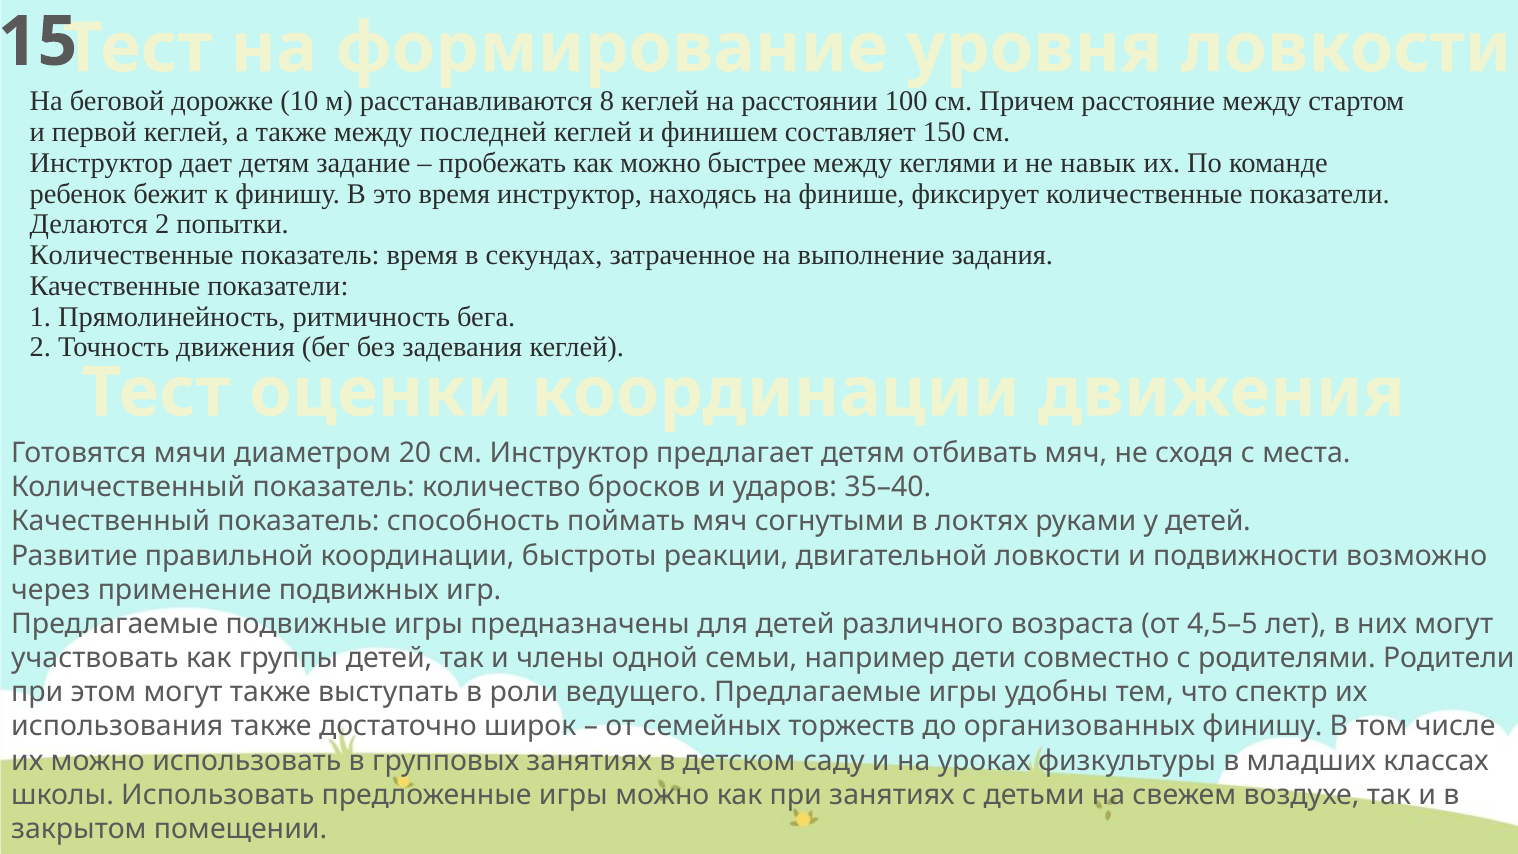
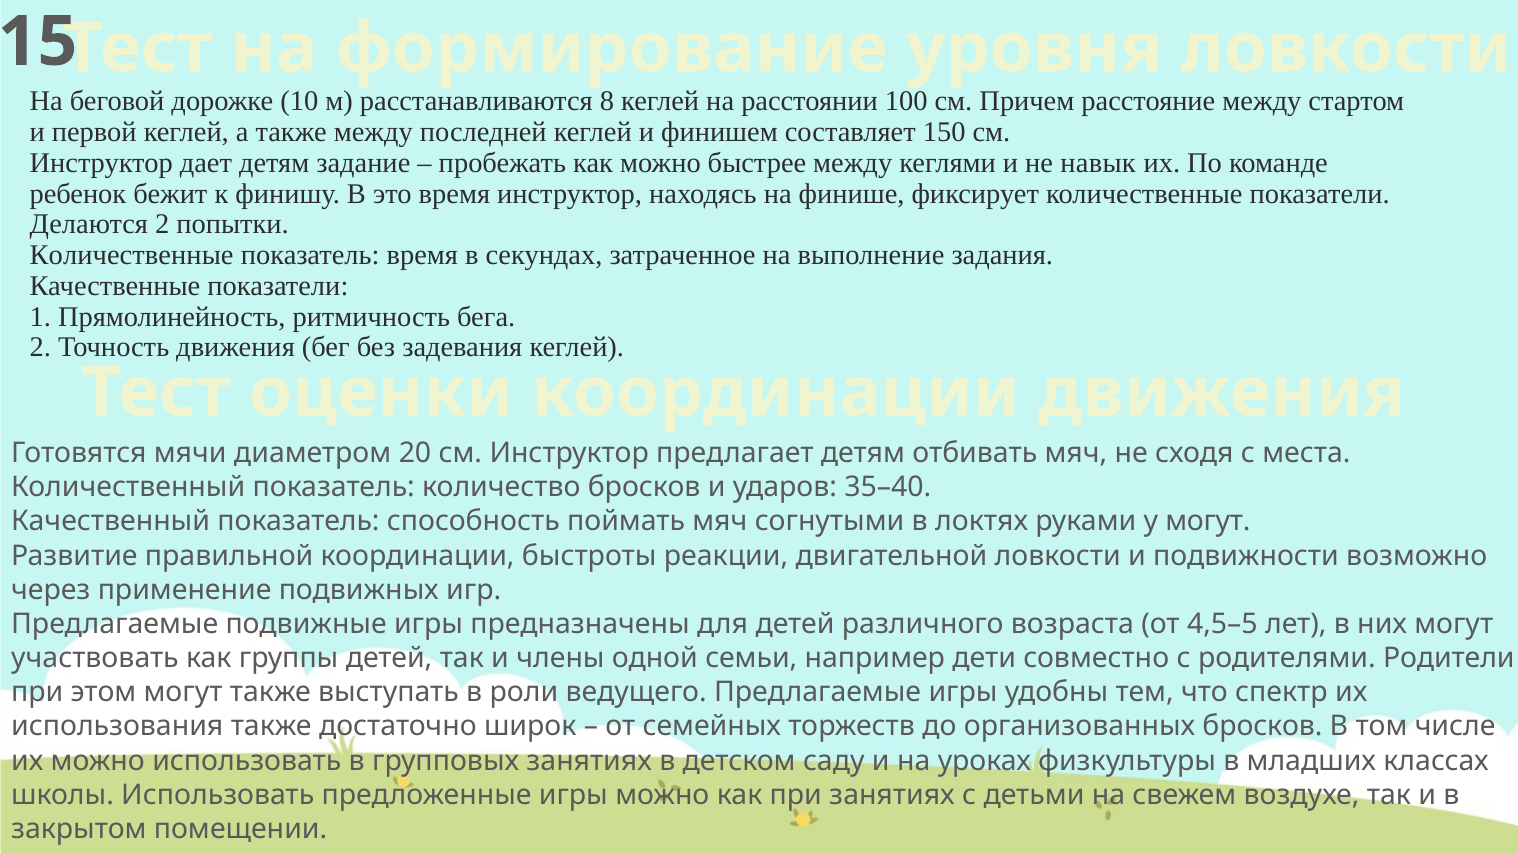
у детей: детей -> могут (1208, 521)
организованных финишу: финишу -> бросков (1262, 726)
